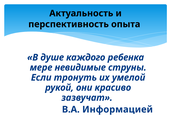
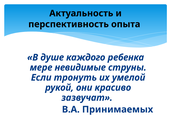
Информацией: Информацией -> Принимаемых (118, 109)
